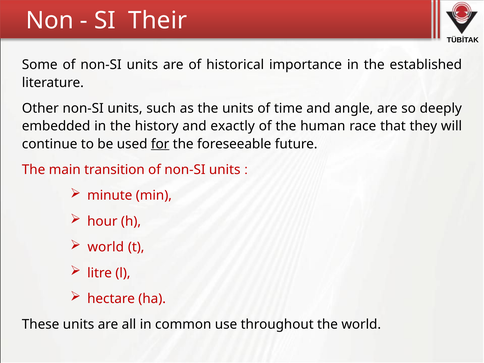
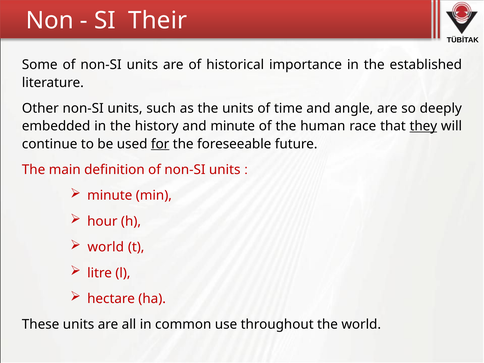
and exactly: exactly -> minute (233, 126)
they underline: none -> present (423, 126)
transition: transition -> definition (114, 170)
